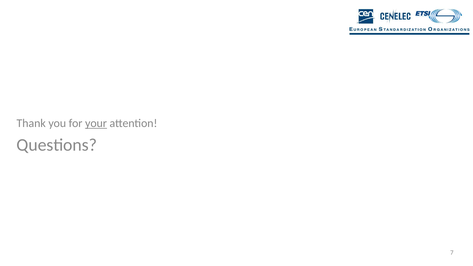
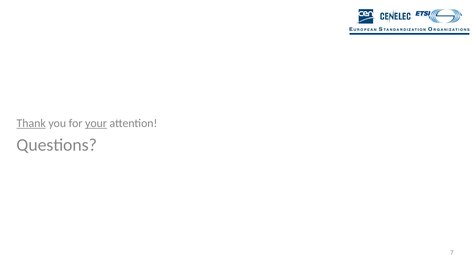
Thank underline: none -> present (31, 123)
